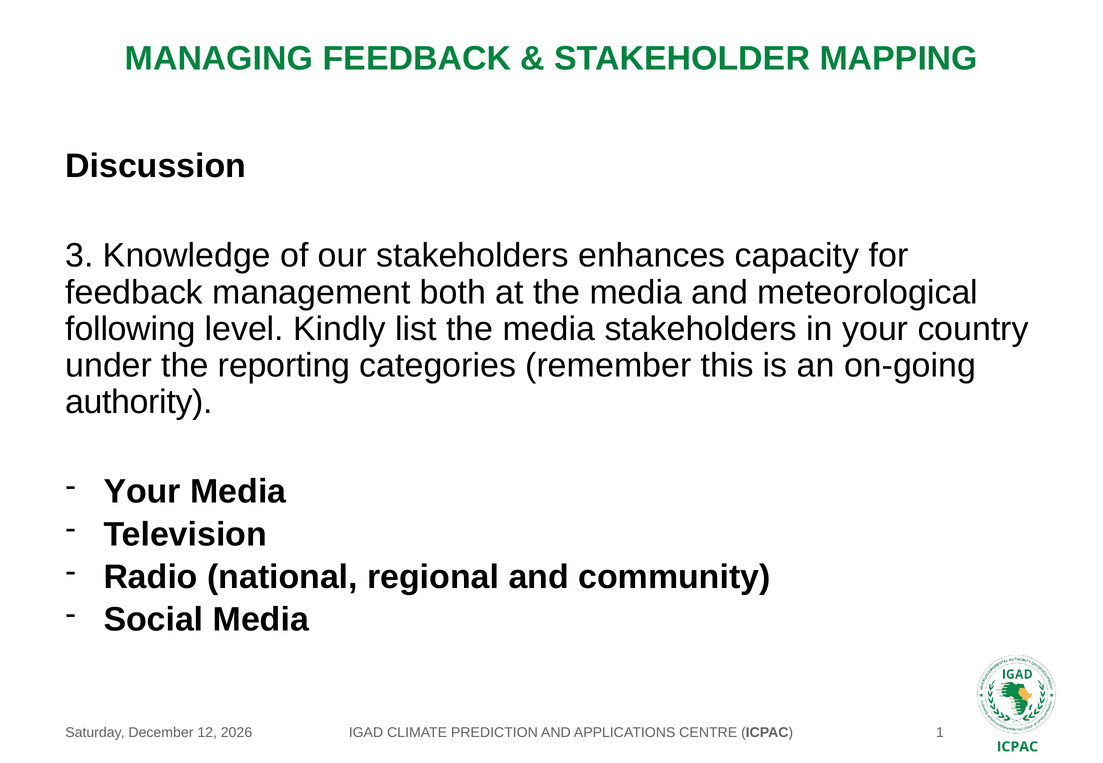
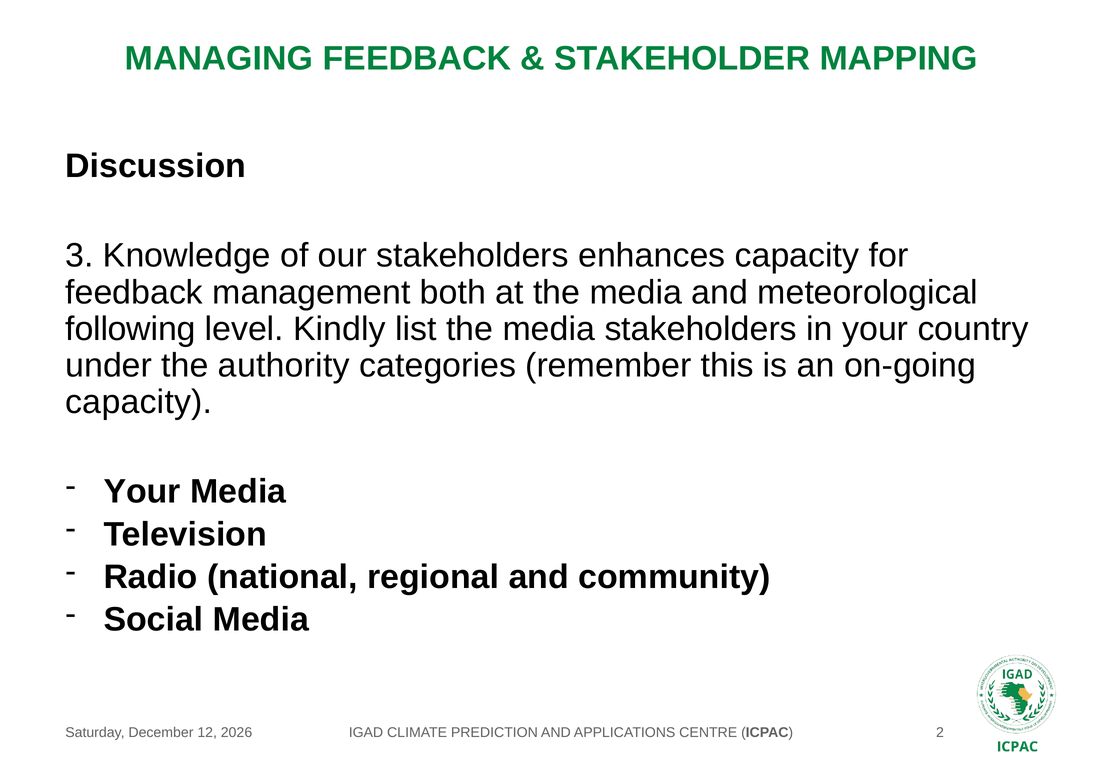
reporting: reporting -> authority (284, 366)
authority: authority -> capacity (139, 403)
1: 1 -> 2 (940, 733)
